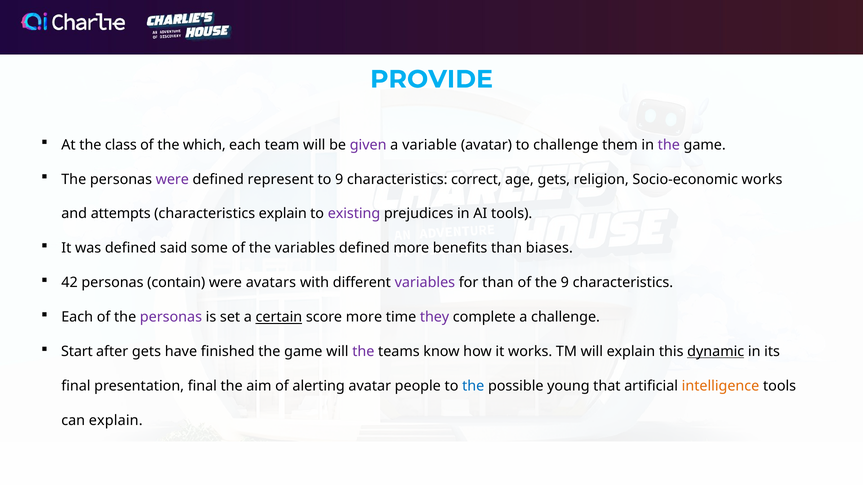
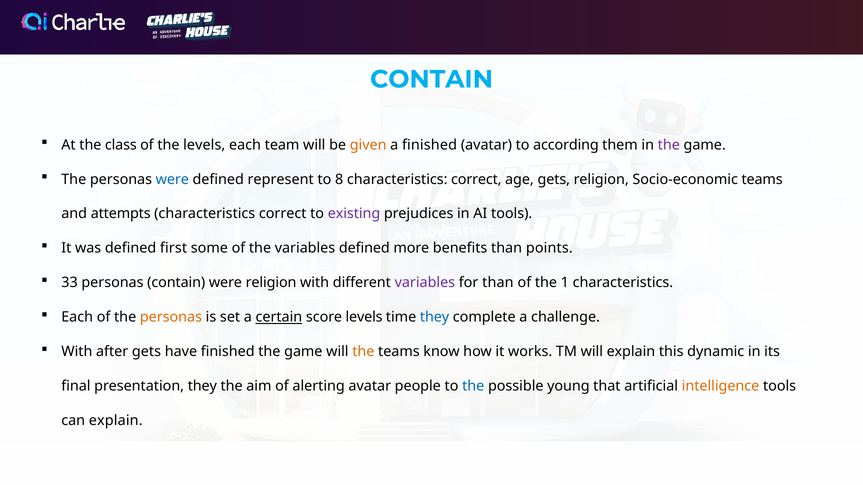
PROVIDE: PROVIDE -> CONTAIN (432, 79)
the which: which -> levels (204, 145)
given colour: purple -> orange (368, 145)
a variable: variable -> finished (430, 145)
to challenge: challenge -> according (566, 145)
were colour: purple -> blue (172, 179)
to 9: 9 -> 8 (339, 179)
Socio-economic works: works -> teams (762, 179)
explain: explain -> correct (283, 214)
said: said -> first (174, 248)
biases: biases -> points (549, 248)
42: 42 -> 33 (70, 283)
were avatars: avatars -> religion (271, 283)
the 9: 9 -> 1 (565, 283)
personas colour: purple -> orange (171, 317)
score more: more -> levels (364, 317)
they colour: purple -> blue (435, 317)
Start: Start -> With (77, 352)
the colour: purple -> orange (363, 352)
dynamic underline: present -> none (716, 352)
presentation final: final -> they (202, 386)
